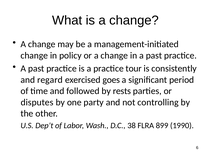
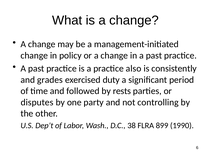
tour: tour -> also (134, 69)
regard: regard -> grades (50, 80)
goes: goes -> duty (111, 80)
